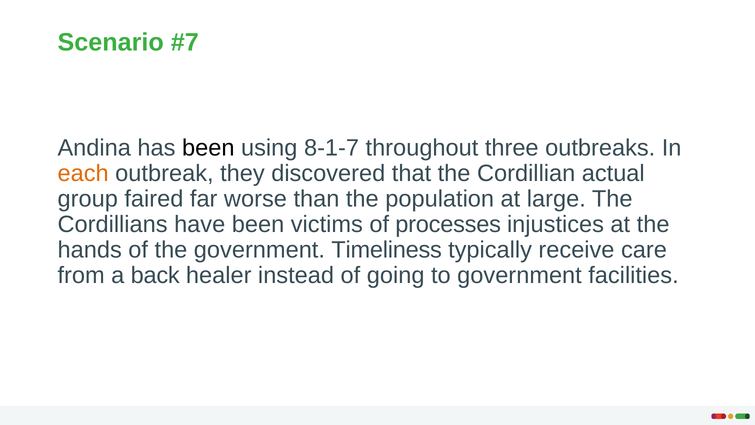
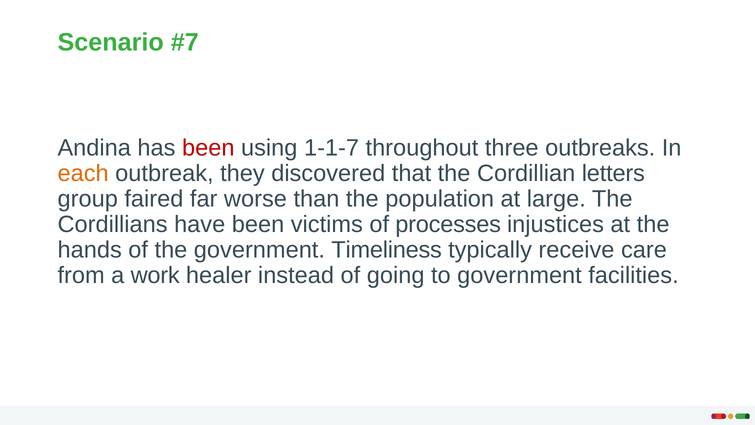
been colour: black -> red (208, 148)
8-1-7: 8-1-7 -> 1-1-7 (332, 148)
actual: actual -> letters (613, 173)
back: back -> work (155, 275)
